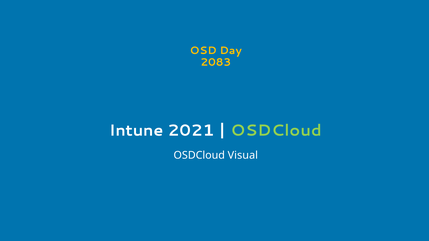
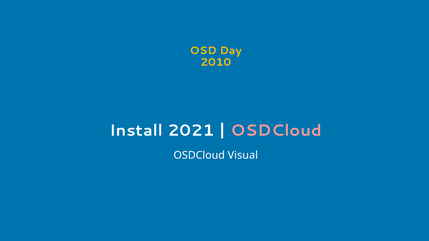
2083: 2083 -> 2010 (216, 62)
Intune: Intune -> Install (136, 131)
OSDCloud colour: light green -> pink (276, 131)
